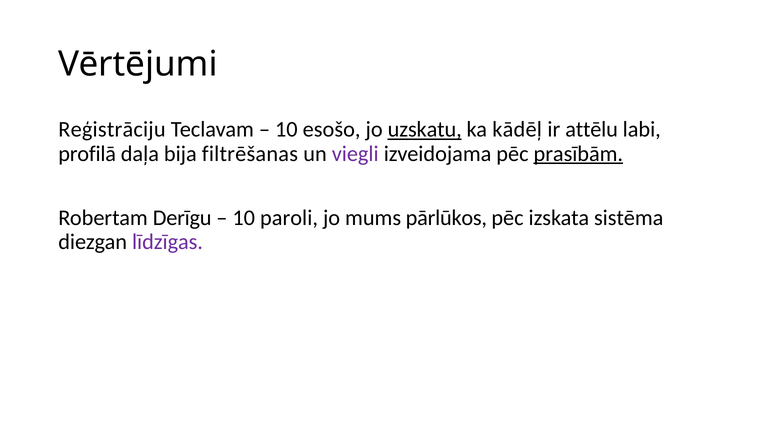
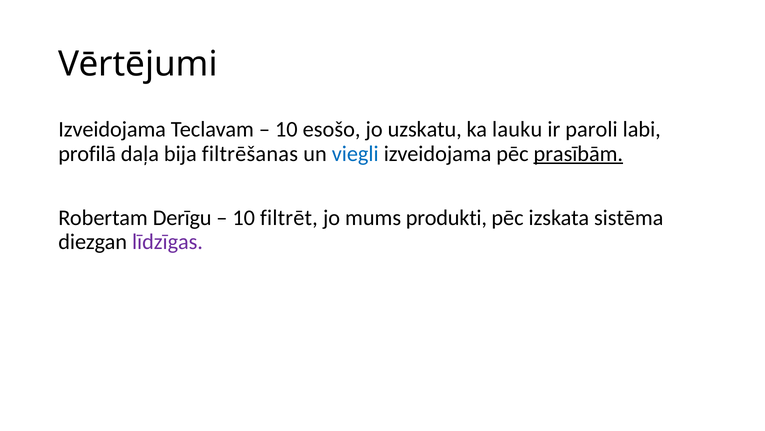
Reģistrāciju: Reģistrāciju -> Izveidojama (112, 129)
uzskatu underline: present -> none (425, 129)
kādēļ: kādēļ -> lauku (517, 129)
attēlu: attēlu -> paroli (592, 129)
viegli colour: purple -> blue (355, 153)
paroli: paroli -> filtrēt (289, 218)
pārlūkos: pārlūkos -> produkti (446, 218)
